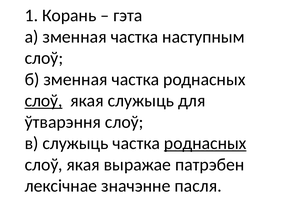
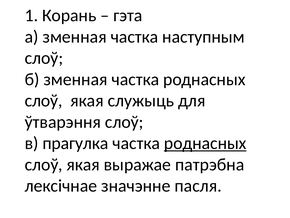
слоў underline: present -> none (44, 100)
в служыць: служыць -> прагулка (75, 143)
патрэбен: патрэбен -> патрэбна (210, 164)
